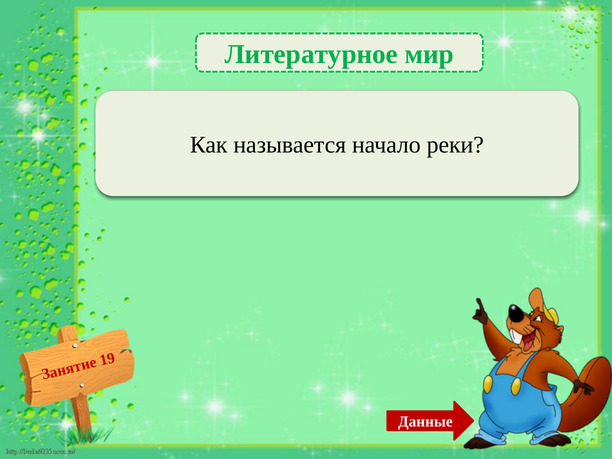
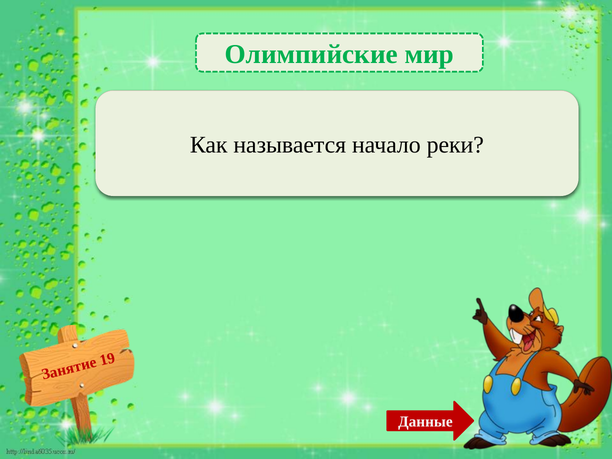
Литературное: Литературное -> Олимпийские (311, 54)
